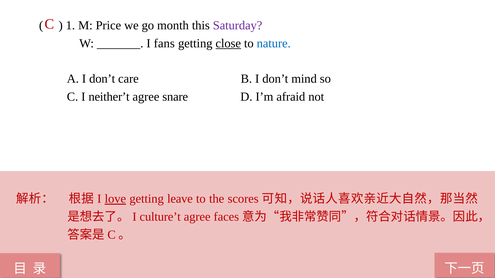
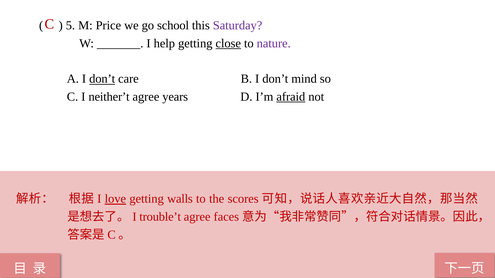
1: 1 -> 5 (70, 26)
month: month -> school (173, 26)
fans: fans -> help (164, 43)
nature colour: blue -> purple (274, 43)
don’t underline: none -> present (102, 79)
snare: snare -> years (175, 97)
afraid underline: none -> present (291, 97)
leave: leave -> walls (180, 199)
culture’t: culture’t -> trouble’t (160, 217)
